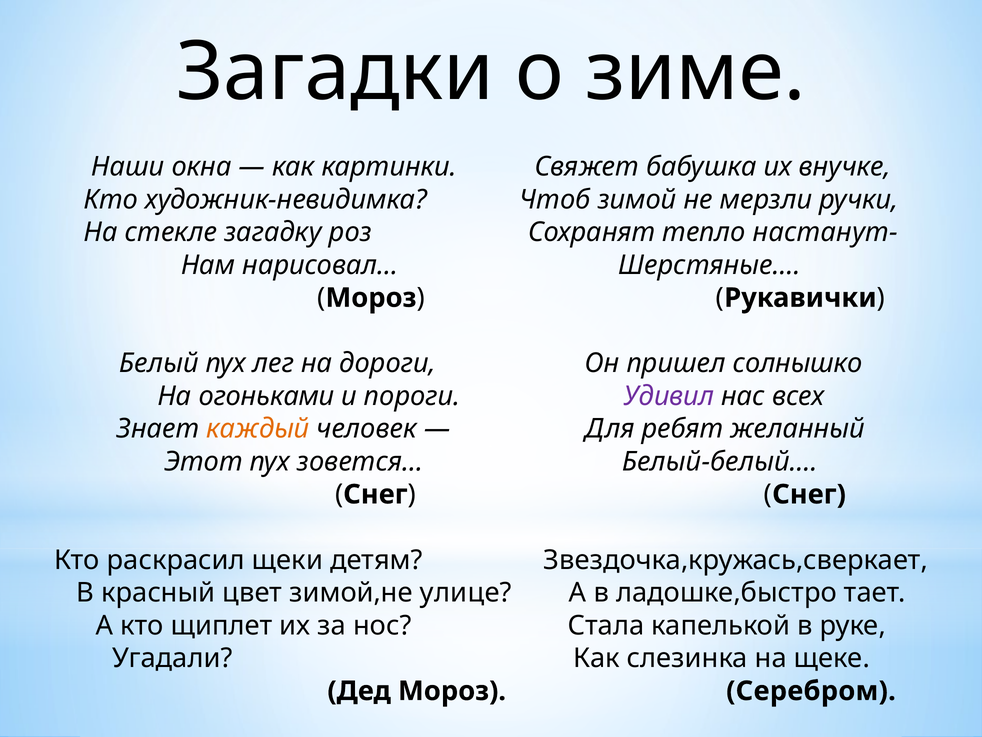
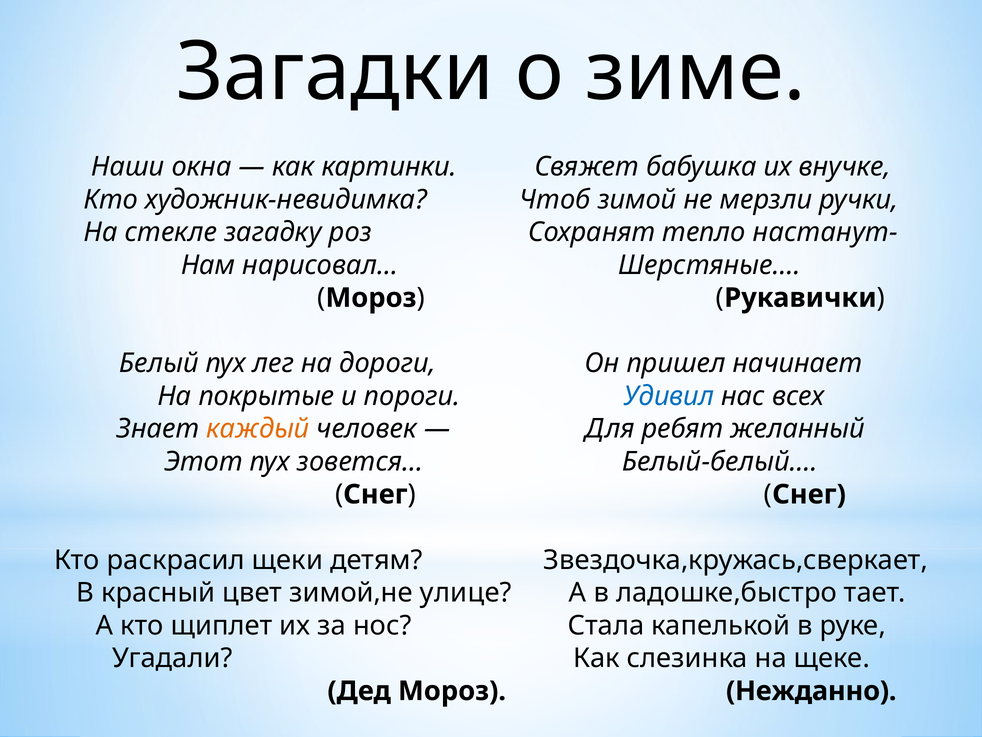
солнышко: солнышко -> начинает (798, 363)
огоньками: огоньками -> покрытые (266, 396)
Удивил colour: purple -> blue (669, 396)
Серебром: Серебром -> Нежданно (811, 691)
